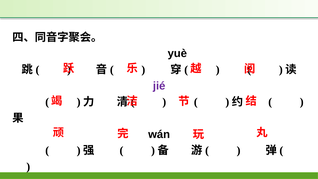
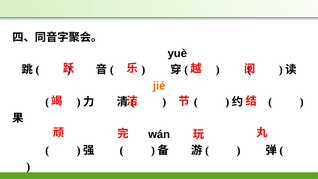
jié colour: purple -> orange (159, 86)
